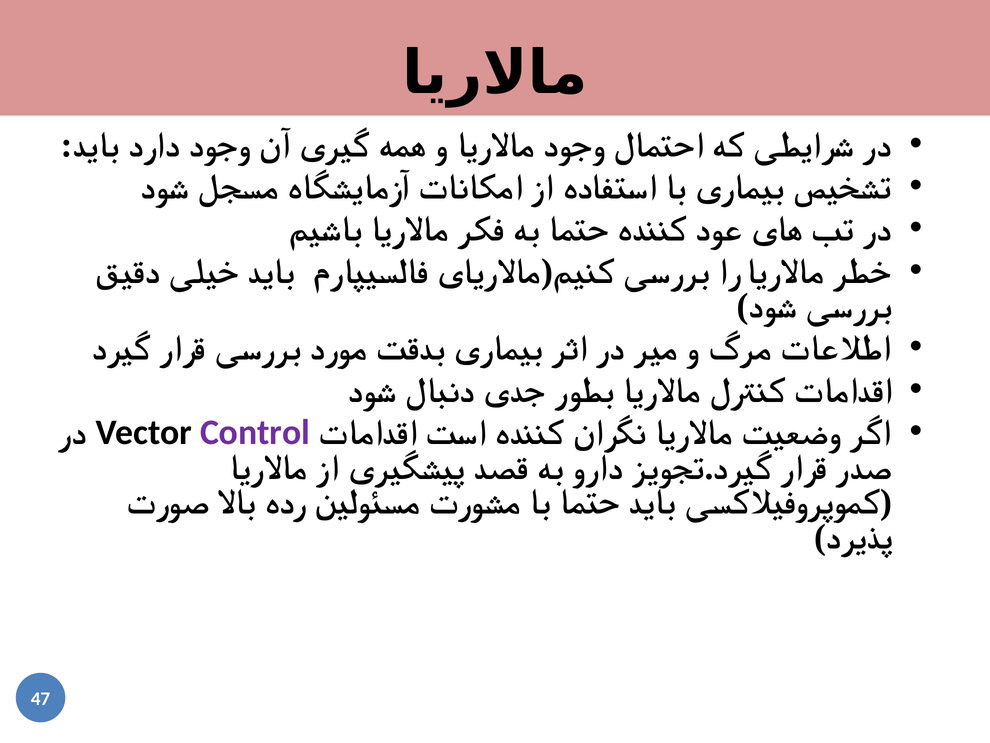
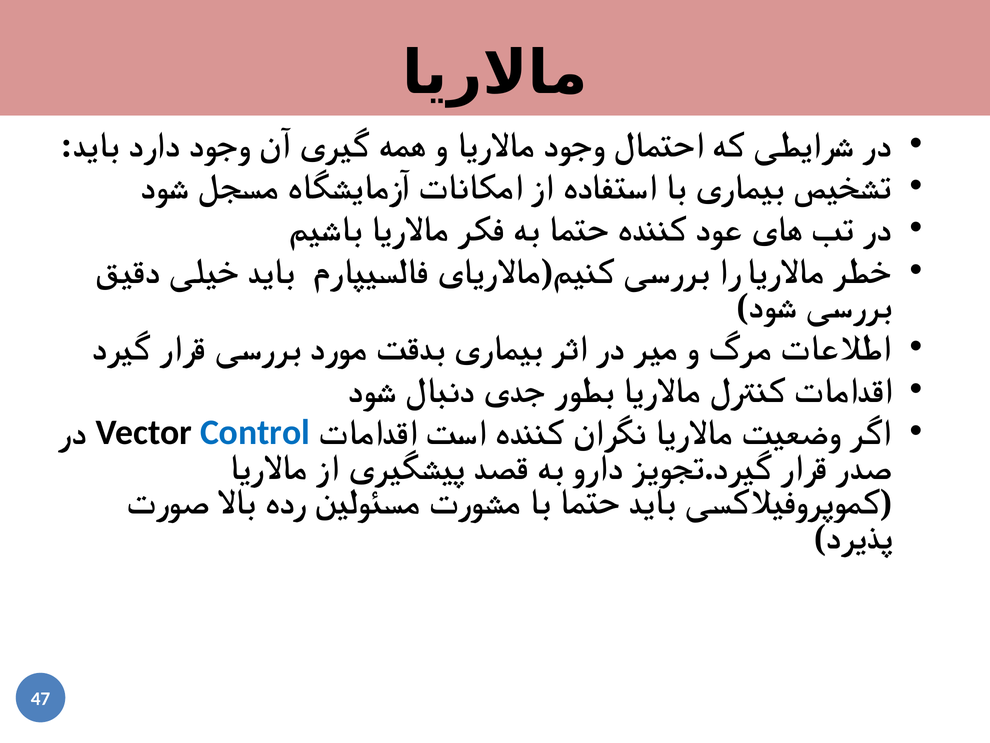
Control colour: purple -> blue (255, 432)
